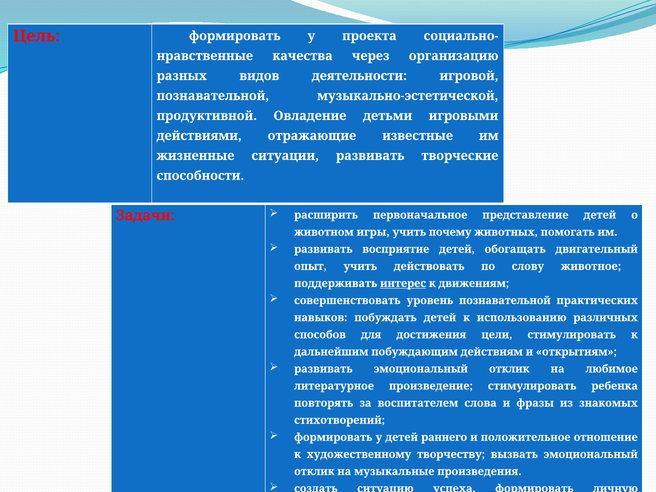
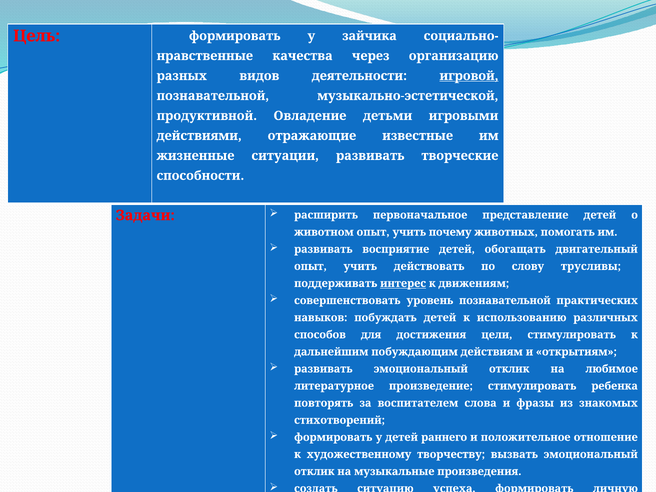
проекта: проекта -> зайчика (369, 36)
игровой underline: none -> present (469, 76)
животном игры: игры -> опыт (373, 232)
животное: животное -> трусливы (591, 266)
